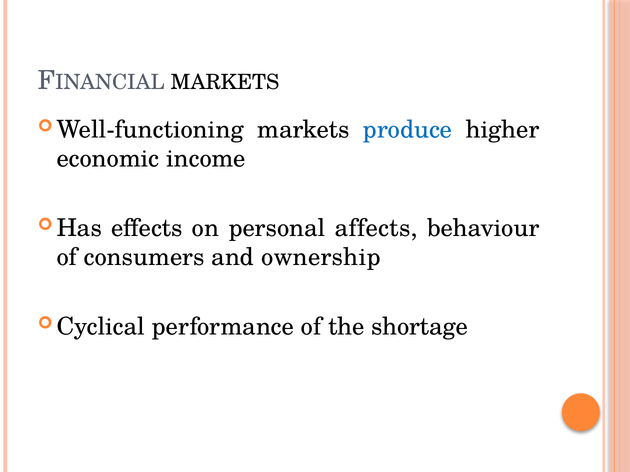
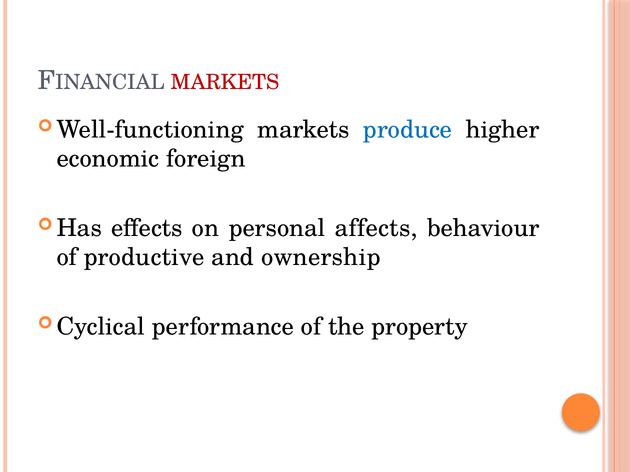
MARKETS colour: black -> red (225, 82)
income: income -> foreign (206, 159)
consumers: consumers -> productive (144, 258)
shortage: shortage -> property (420, 327)
